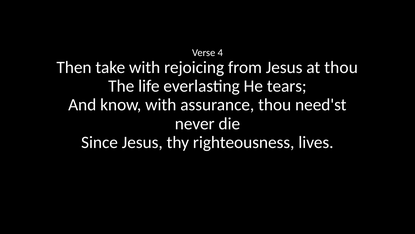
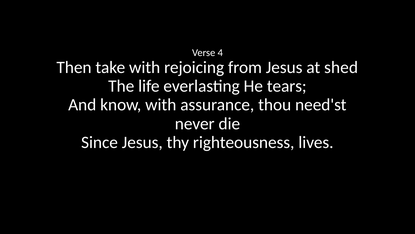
at thou: thou -> shed (341, 67)
